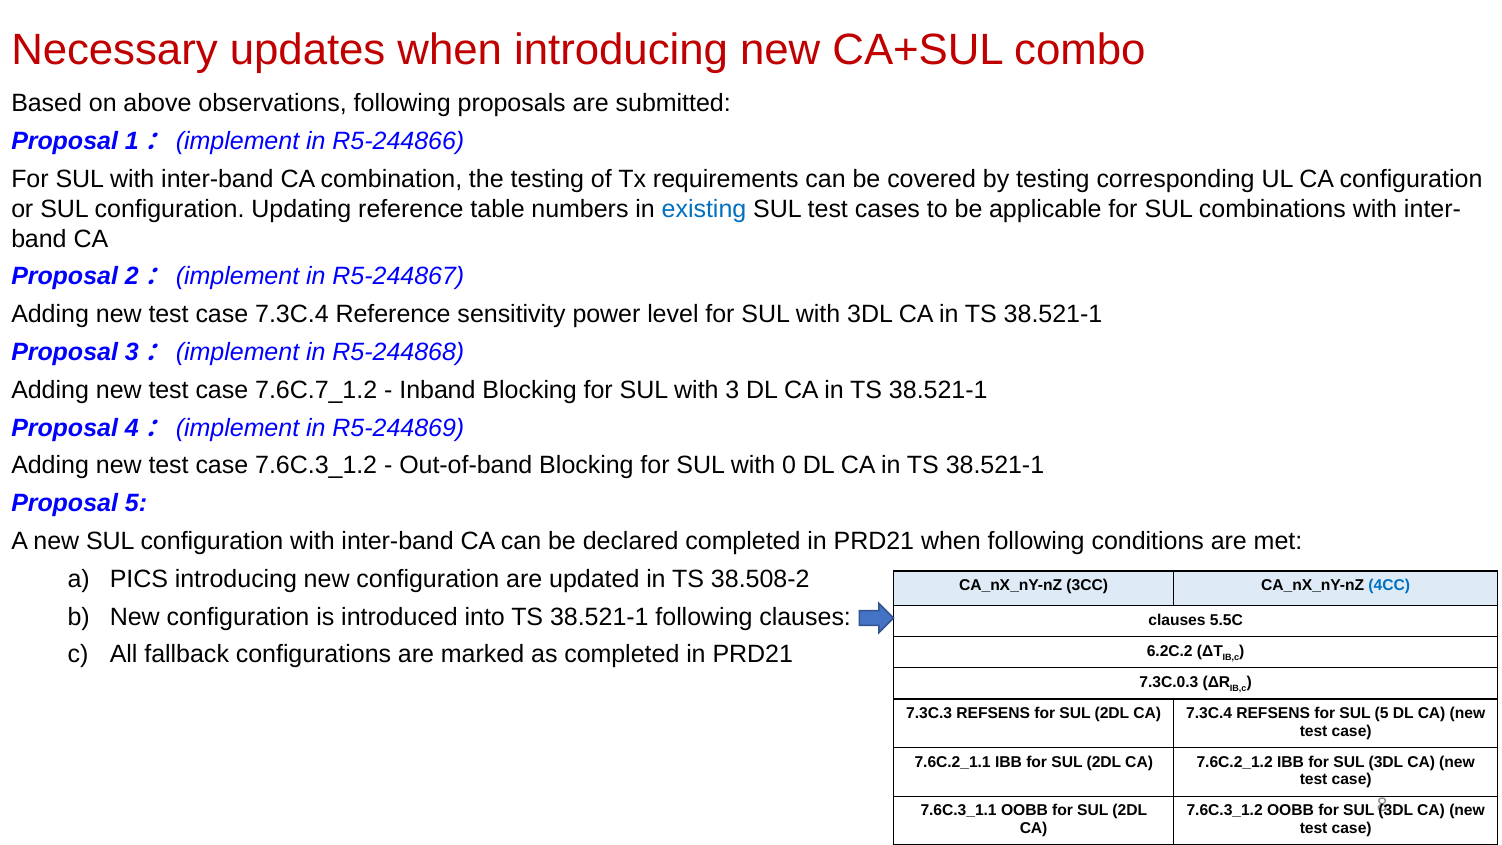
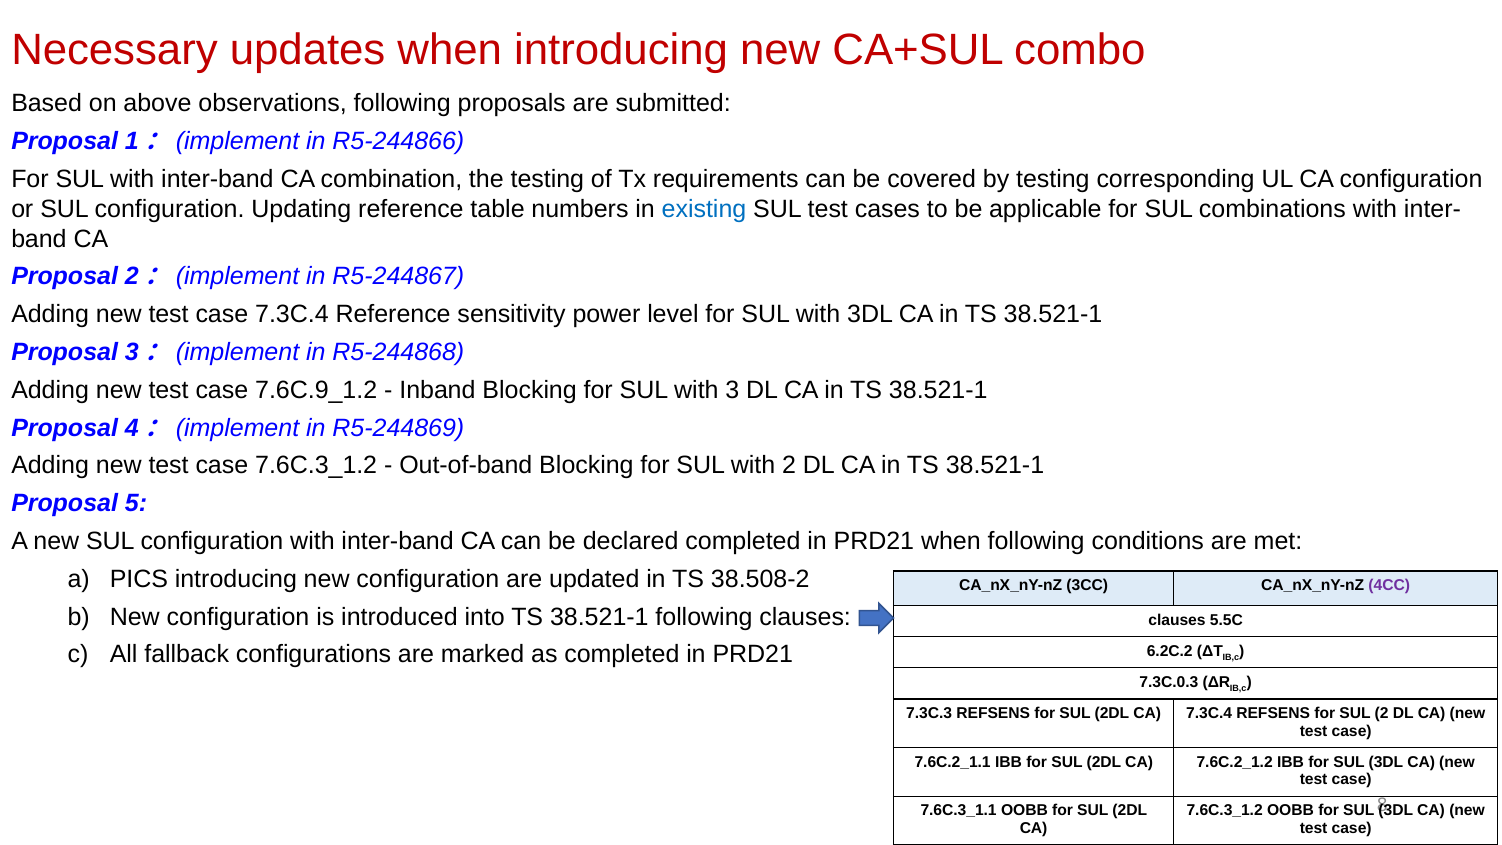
7.6C.7_1.2: 7.6C.7_1.2 -> 7.6C.9_1.2 (316, 390)
with 0: 0 -> 2 (789, 466)
4CC colour: blue -> purple (1389, 585)
SUL 5: 5 -> 2 (1382, 713)
